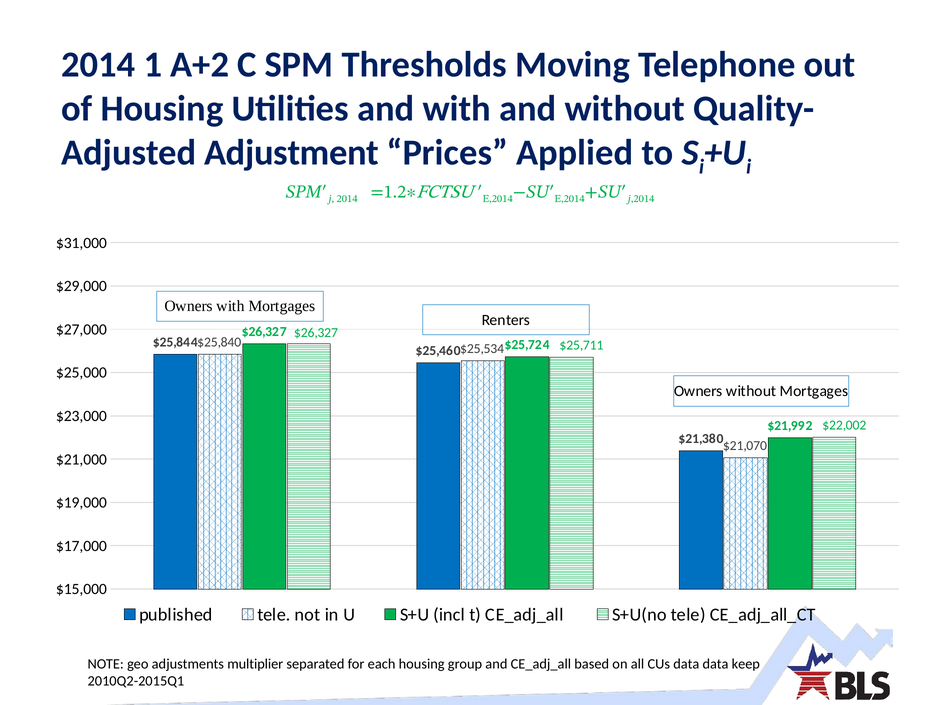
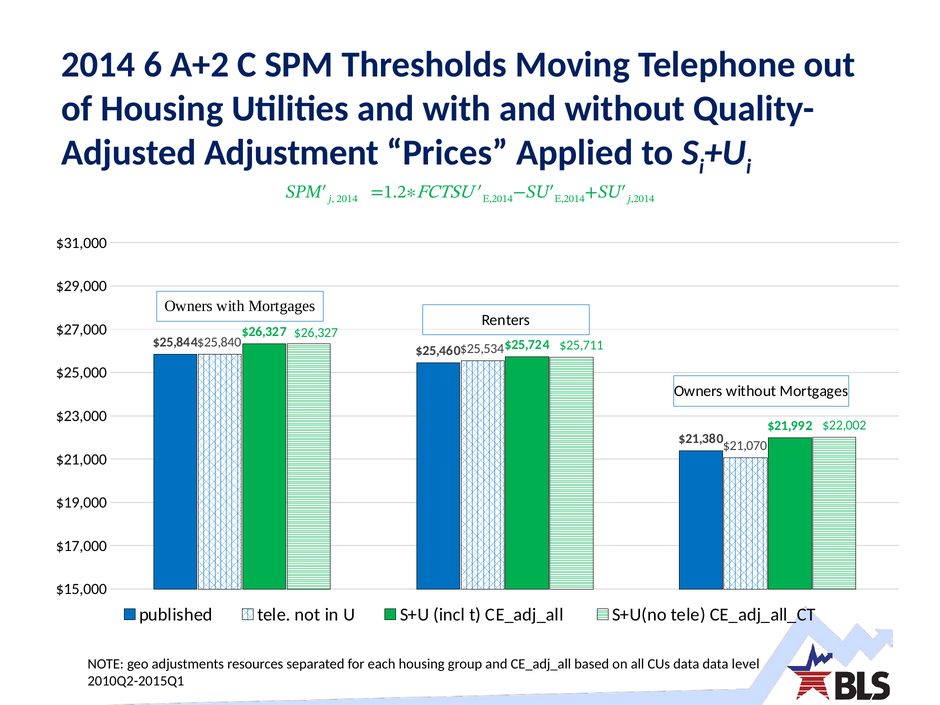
1: 1 -> 6 (153, 65)
multiplier: multiplier -> resources (255, 664)
keep: keep -> level (746, 664)
